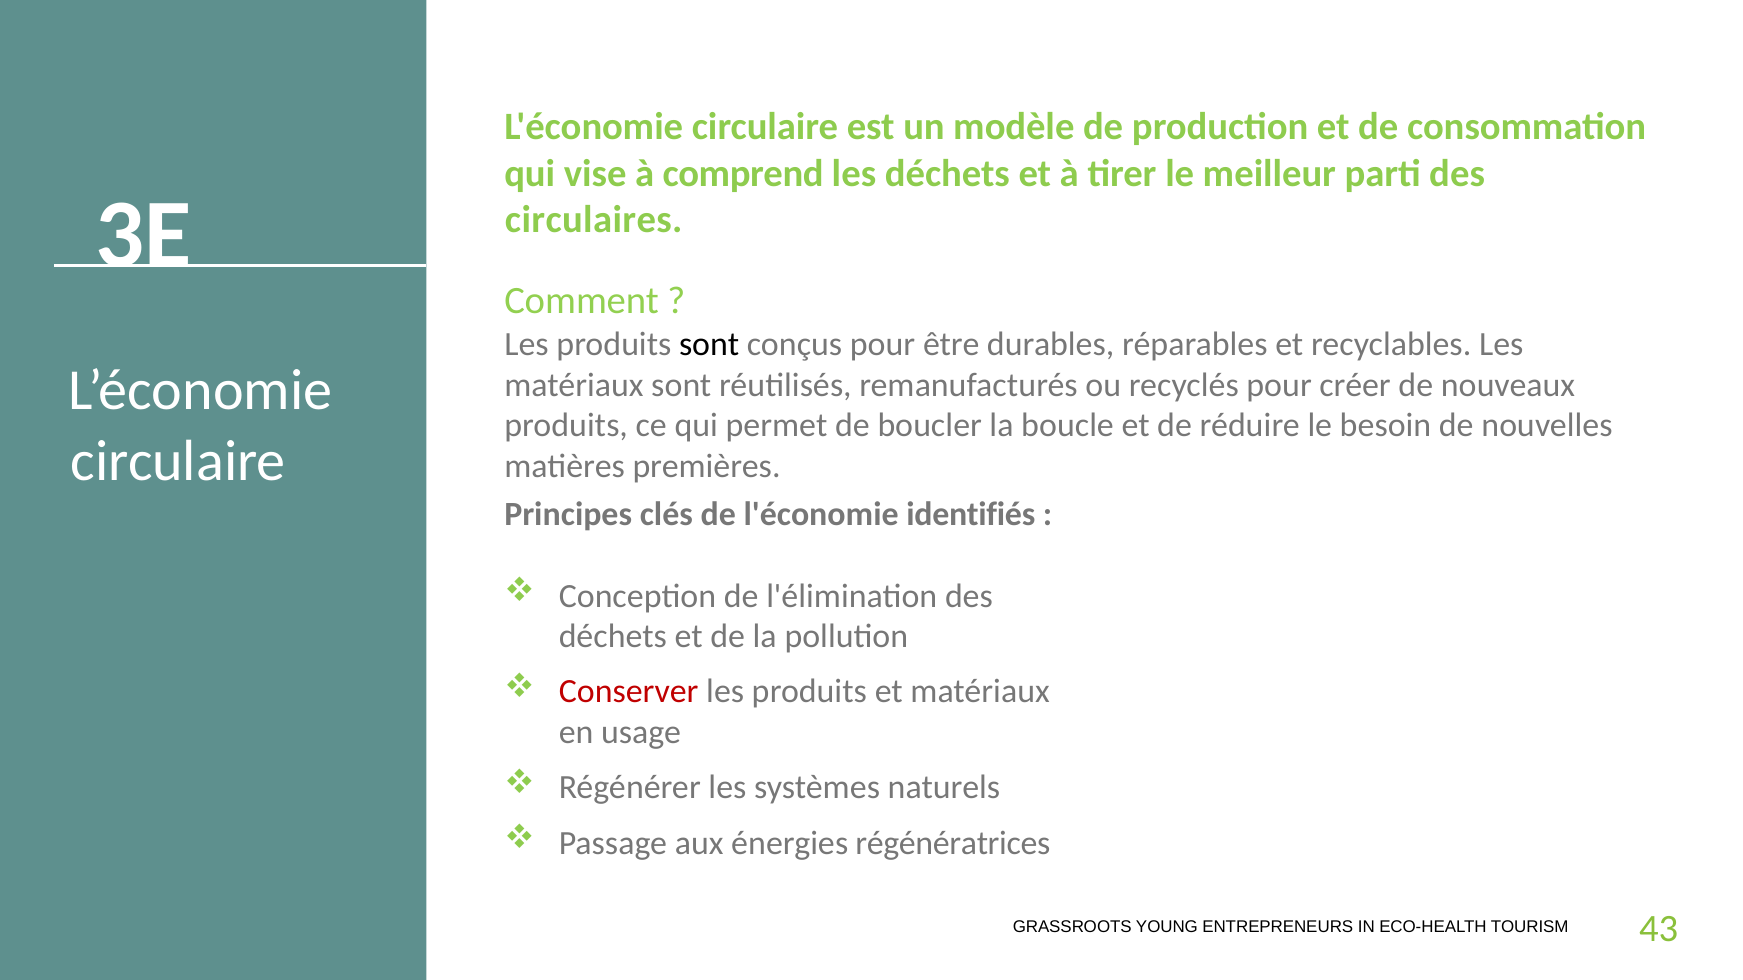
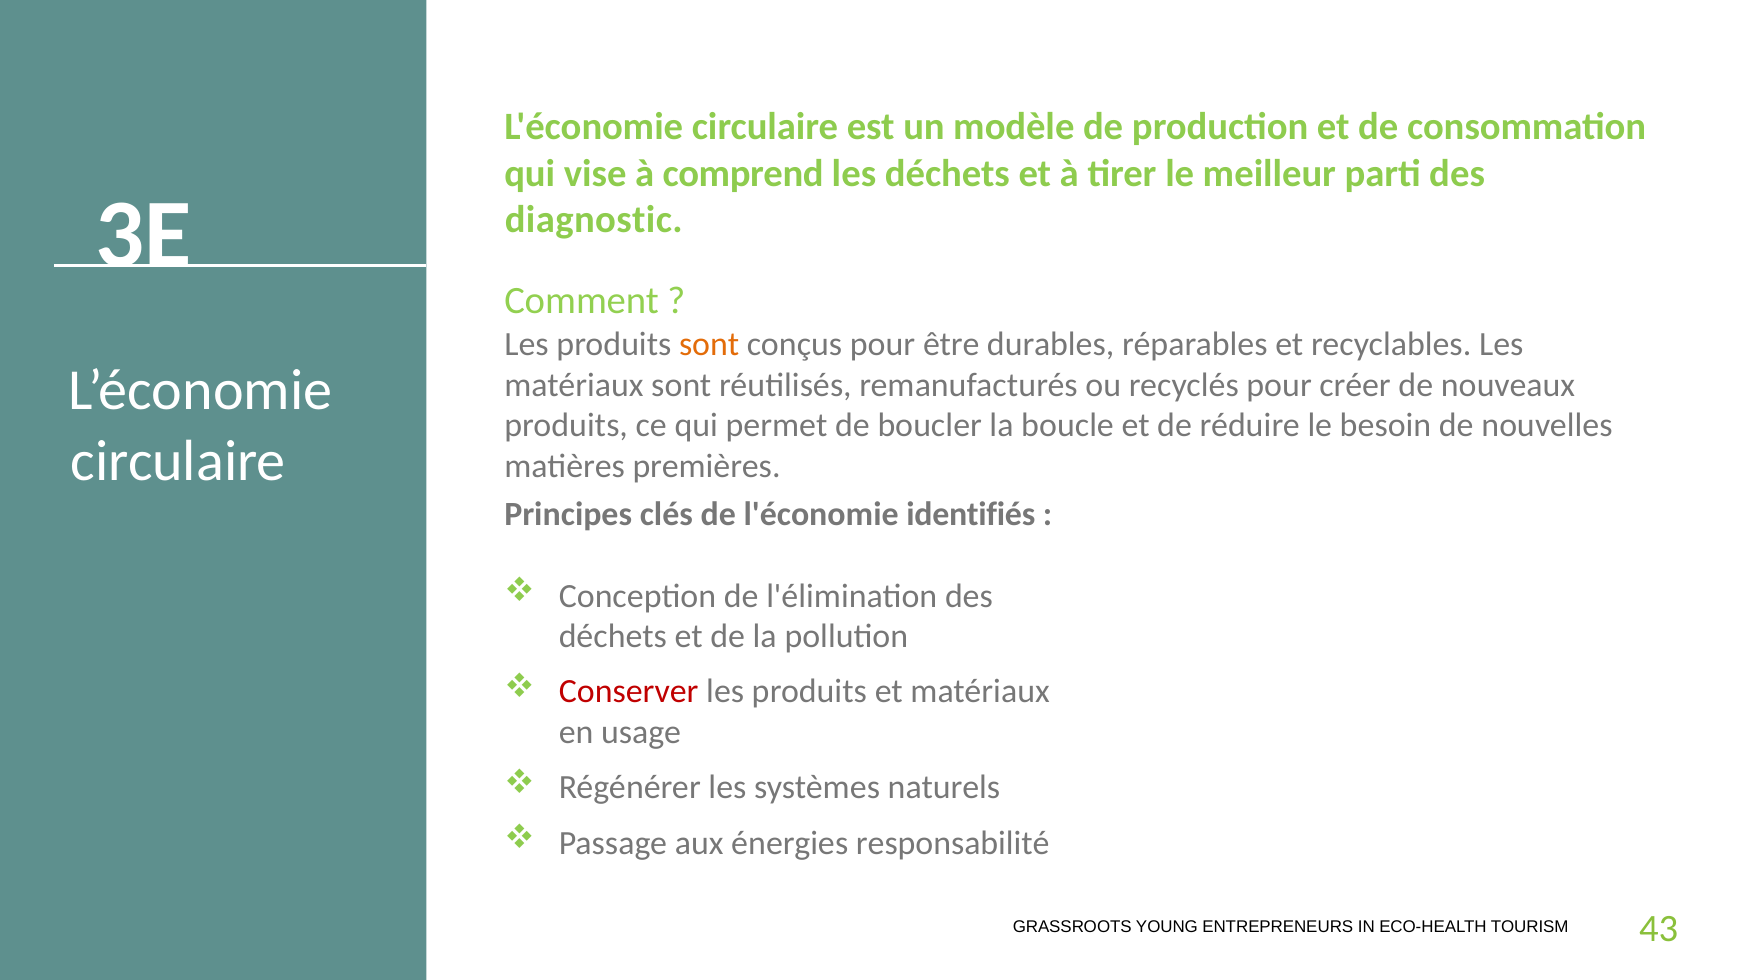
circulaires: circulaires -> diagnostic (594, 220)
sont colour: black -> orange (709, 345)
régénératrices: régénératrices -> responsabilité (953, 843)
